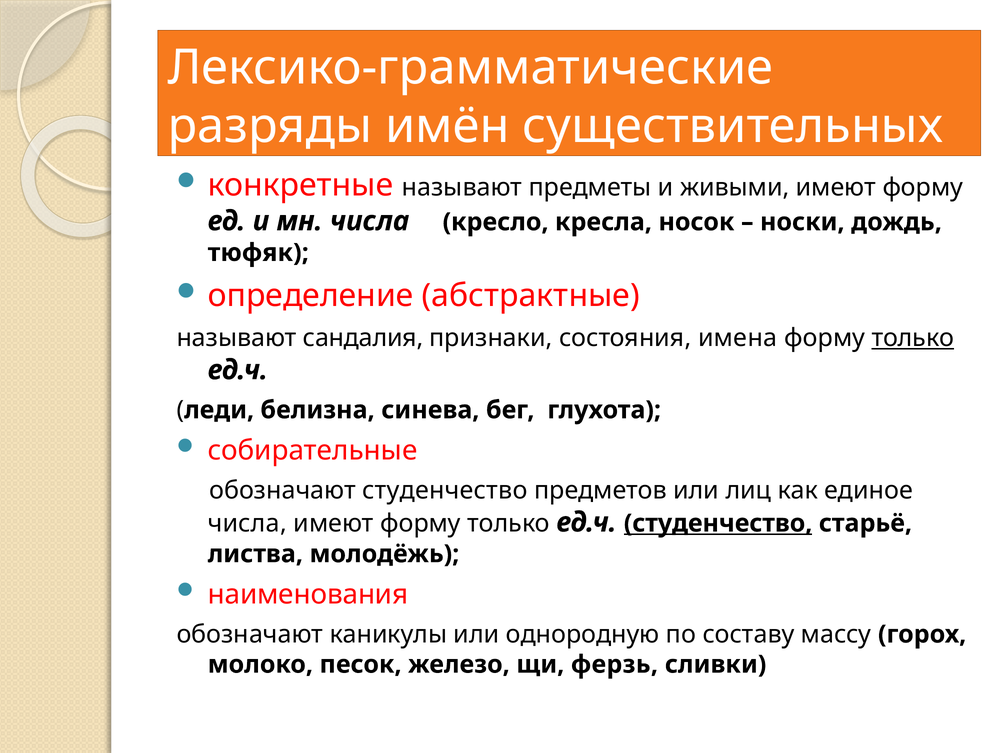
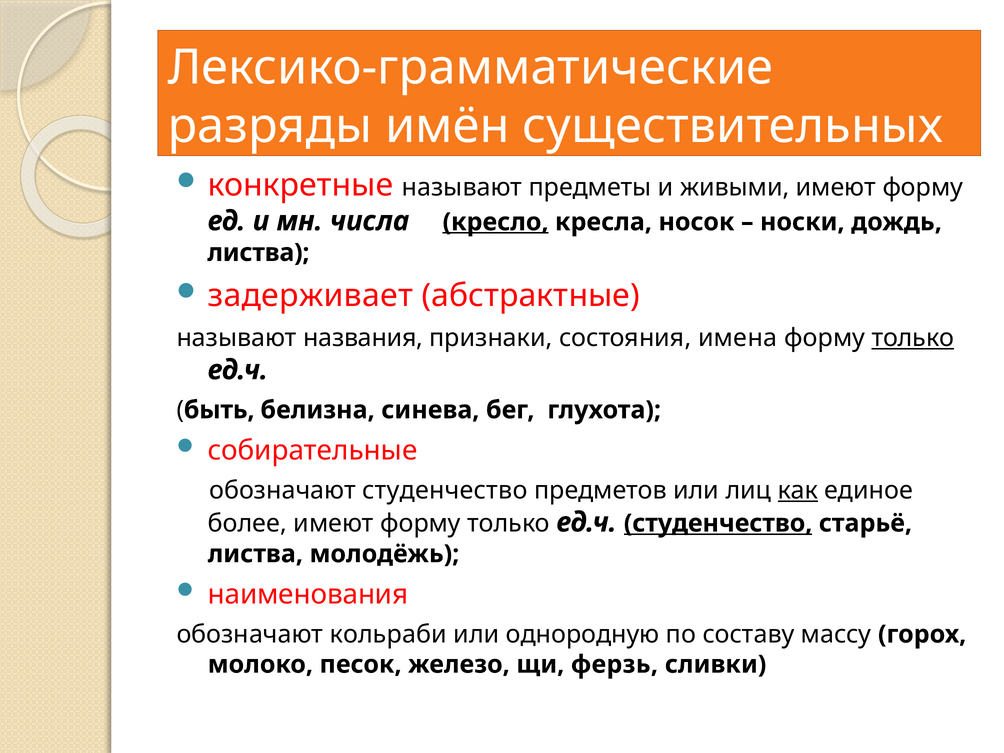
кресло underline: none -> present (496, 222)
тюфяк: тюфяк -> листва (258, 253)
определение: определение -> задерживает (310, 296)
сандалия: сандалия -> названия (363, 338)
леди: леди -> быть (219, 410)
как underline: none -> present (798, 490)
числа: числа -> более (247, 523)
каникулы: каникулы -> кольраби (388, 634)
